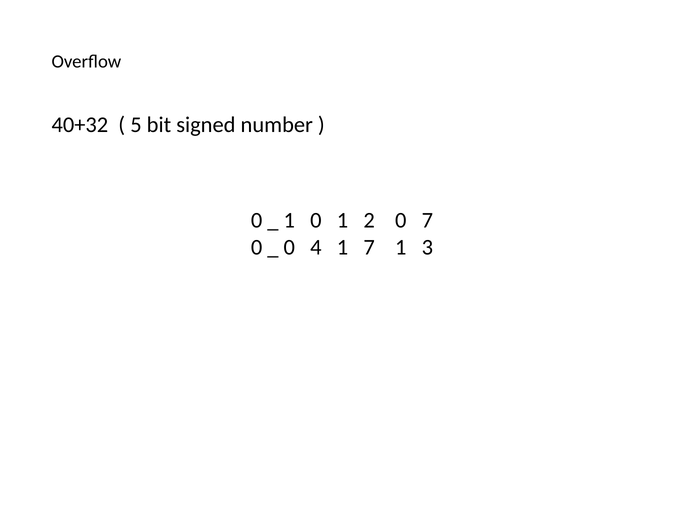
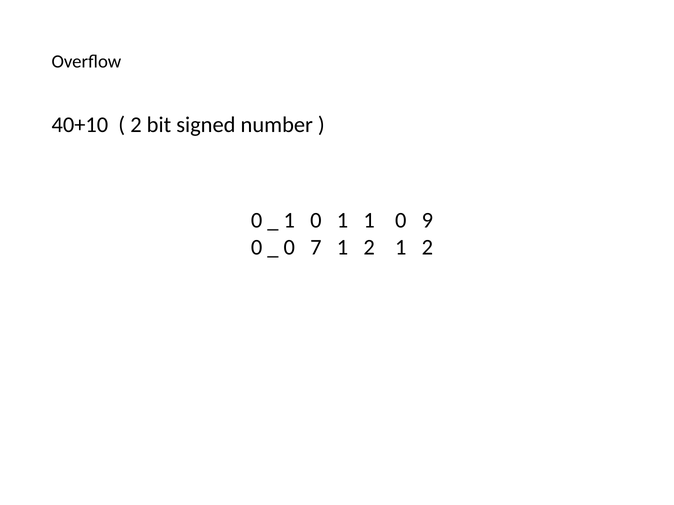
40+32: 40+32 -> 40+10 (80, 125)
5: 5 -> 2 (136, 125)
1 2: 2 -> 1 (369, 221)
0 7: 7 -> 9 (427, 221)
4: 4 -> 7 (316, 248)
7: 7 -> 2 (369, 248)
3: 3 -> 2 (427, 248)
